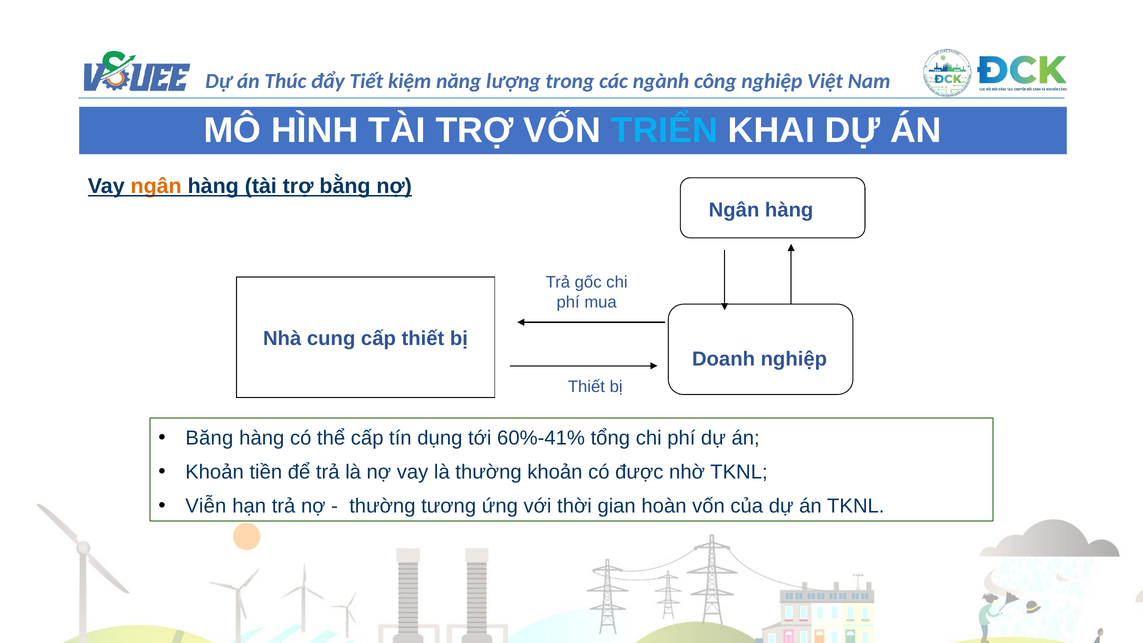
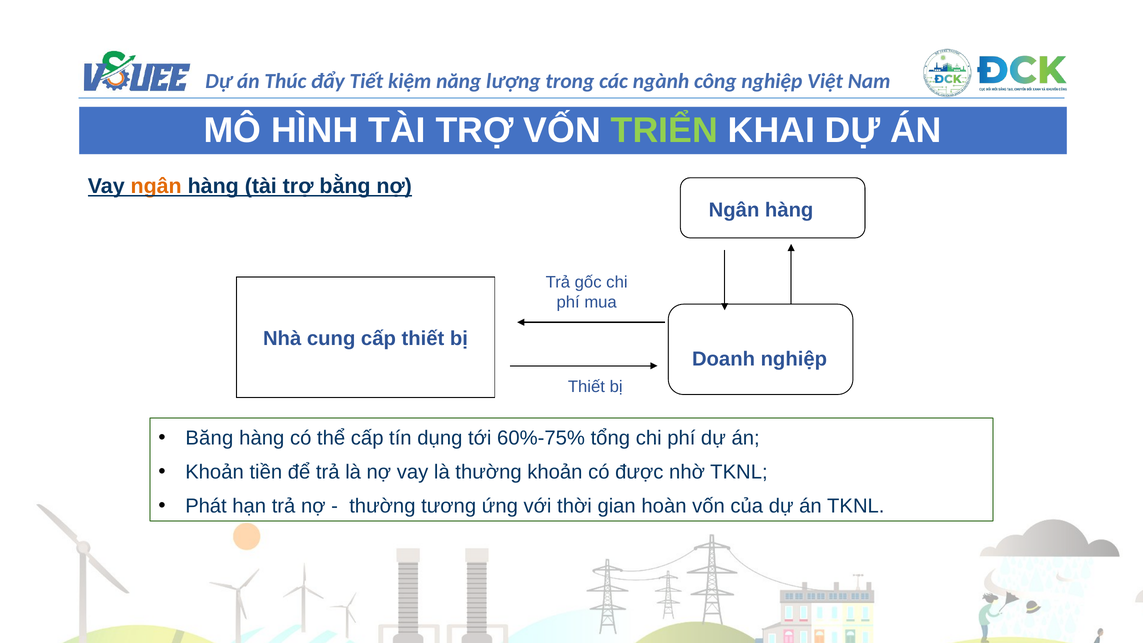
TRIỂN colour: light blue -> light green (664, 130)
60%-41%: 60%-41% -> 60%-75% (541, 438)
Viễn: Viễn -> Phát (206, 506)
